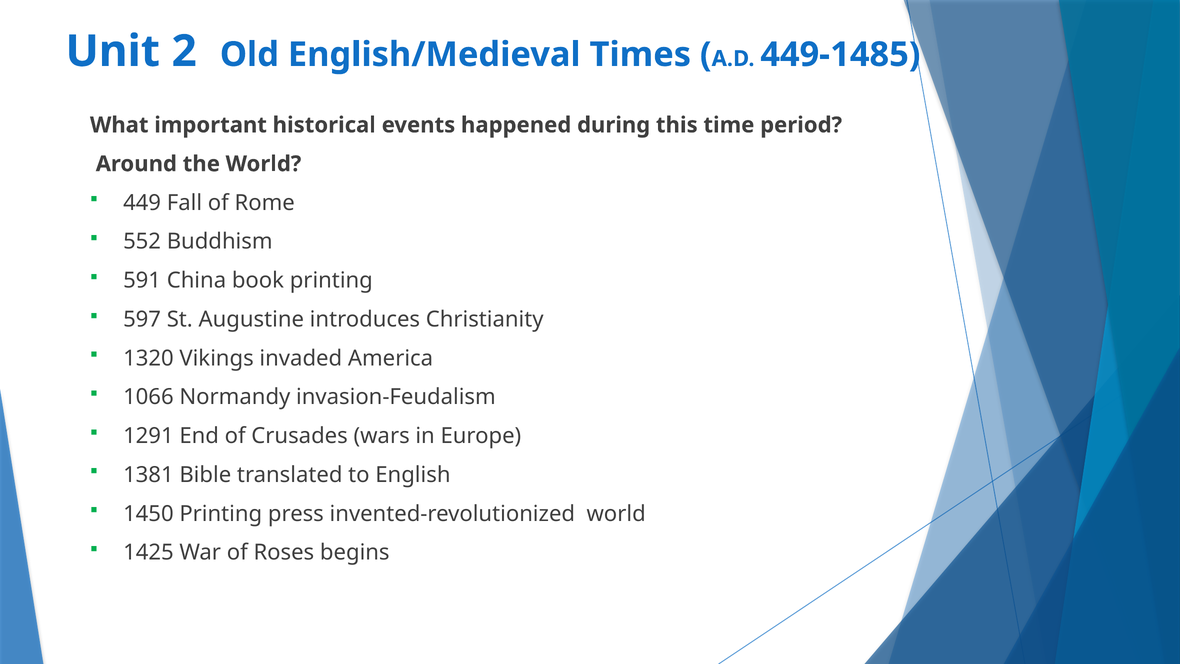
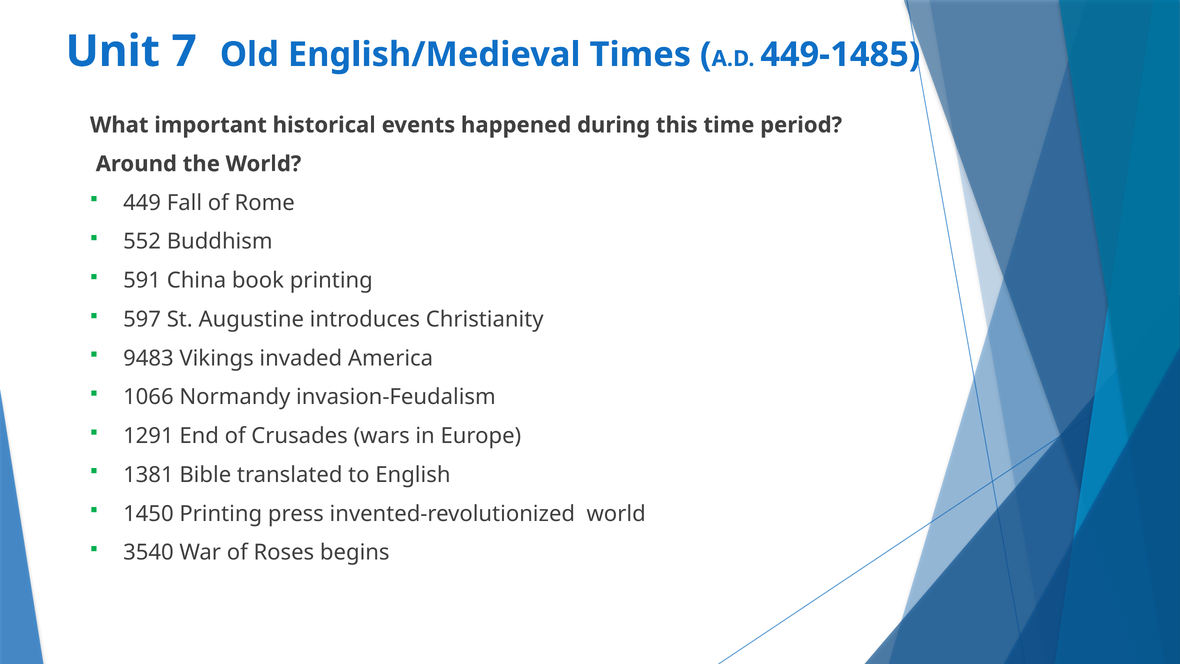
2: 2 -> 7 (184, 51)
1320: 1320 -> 9483 (148, 358)
1425: 1425 -> 3540 (148, 552)
